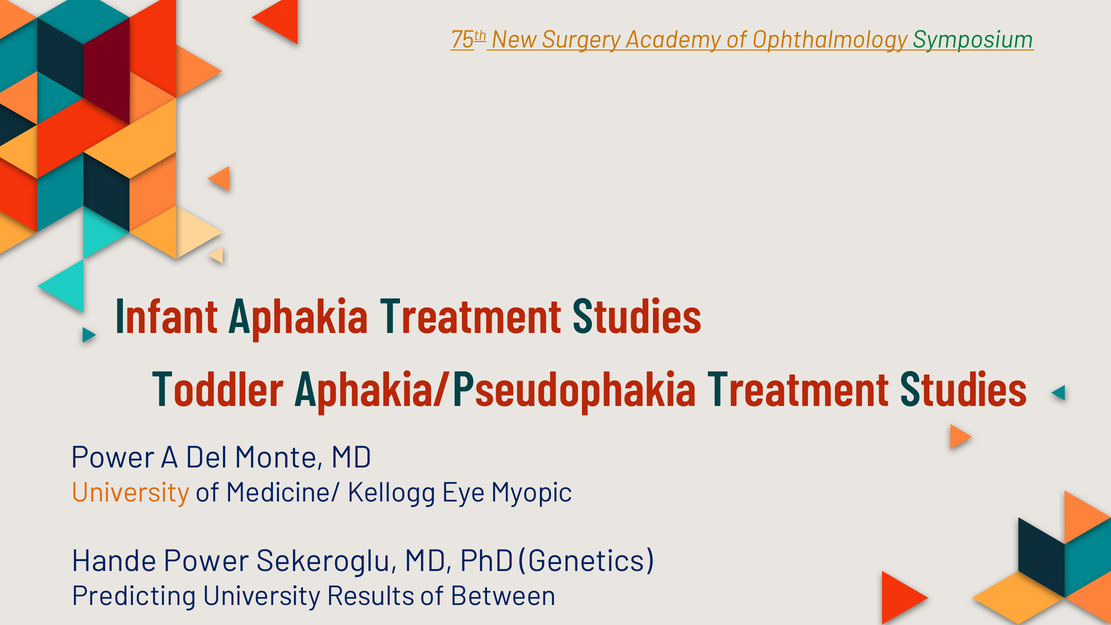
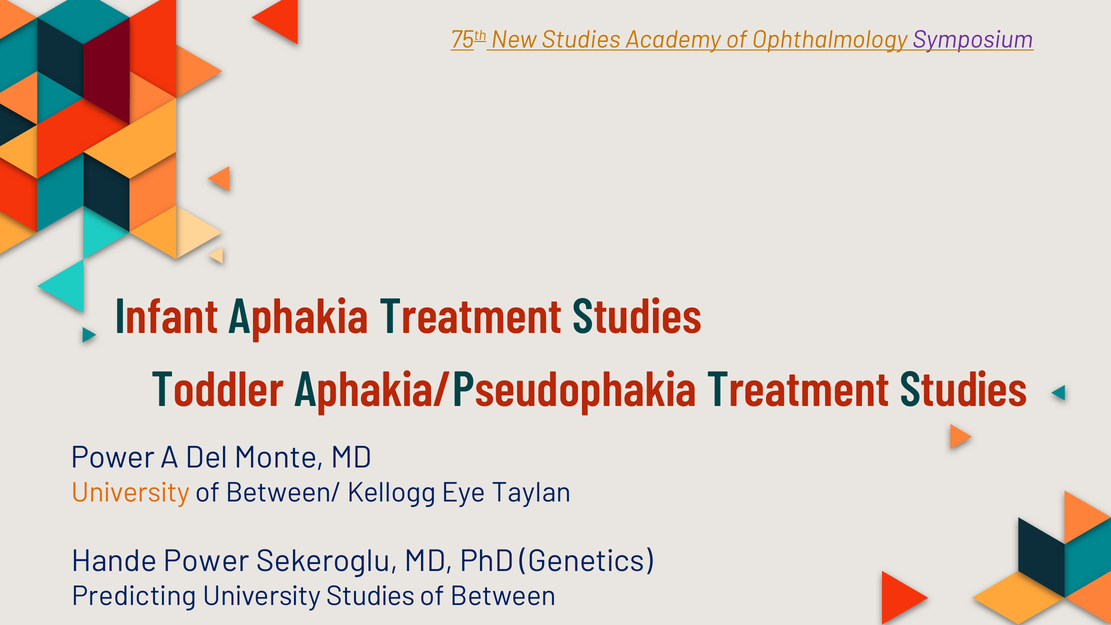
New Surgery: Surgery -> Studies (581, 39)
Symposium colour: green -> purple (973, 39)
Medicine/: Medicine/ -> Between/ (284, 492)
Myopic: Myopic -> Taylan (532, 492)
University Results: Results -> Studies (371, 596)
